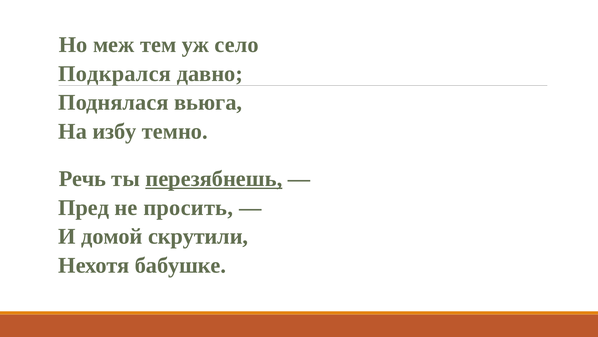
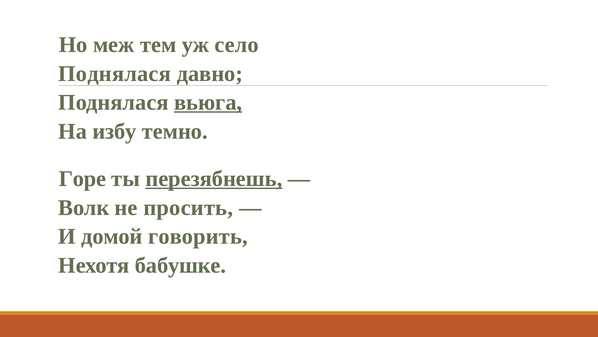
Подкрался: Подкрался -> Поднялася (115, 73)
вьюга underline: none -> present (208, 102)
Речь: Речь -> Горе (82, 178)
Пред: Пред -> Волк (84, 207)
скрутили: скрутили -> говорить (198, 236)
